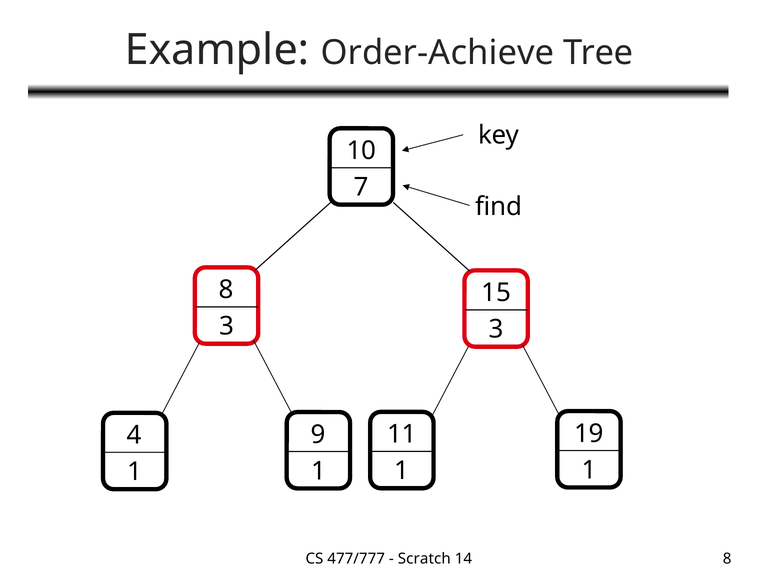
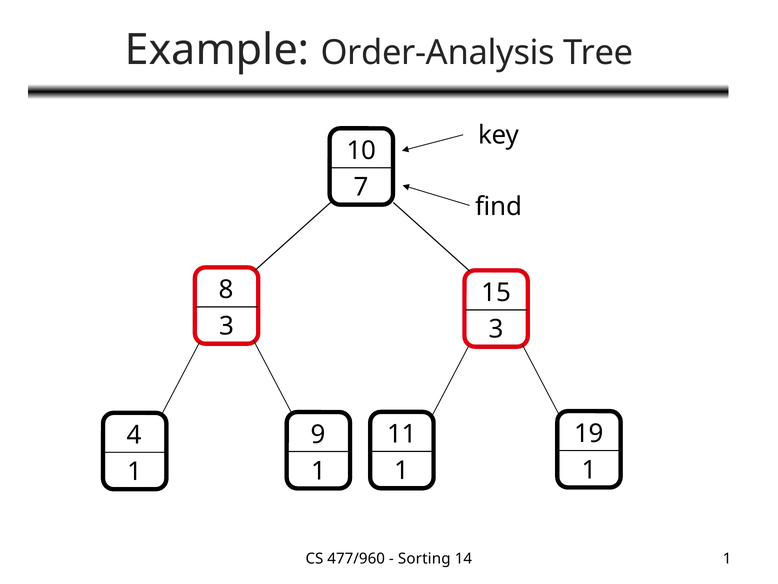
Order-Achieve: Order-Achieve -> Order-Analysis (438, 53)
477/777: 477/777 -> 477/960 (356, 558)
Scratch: Scratch -> Sorting (424, 558)
14 8: 8 -> 1 (727, 558)
